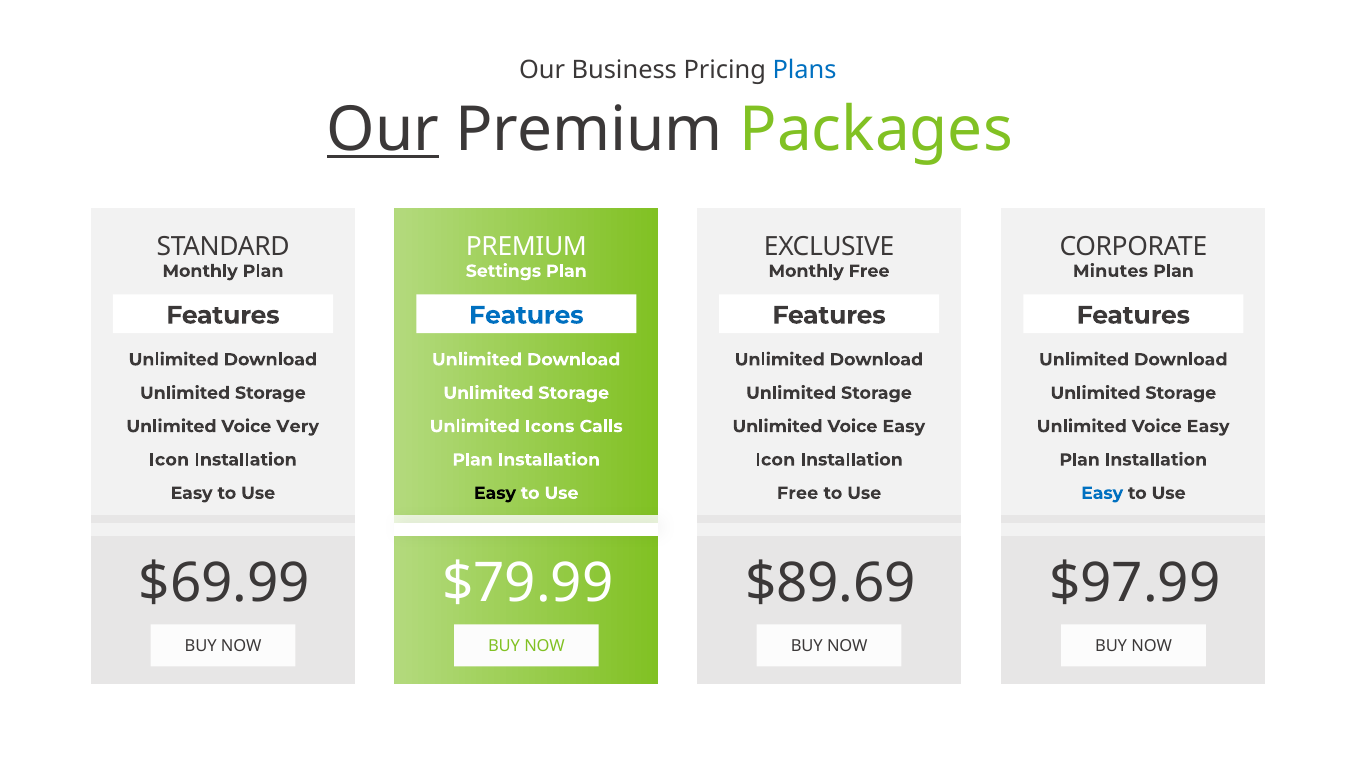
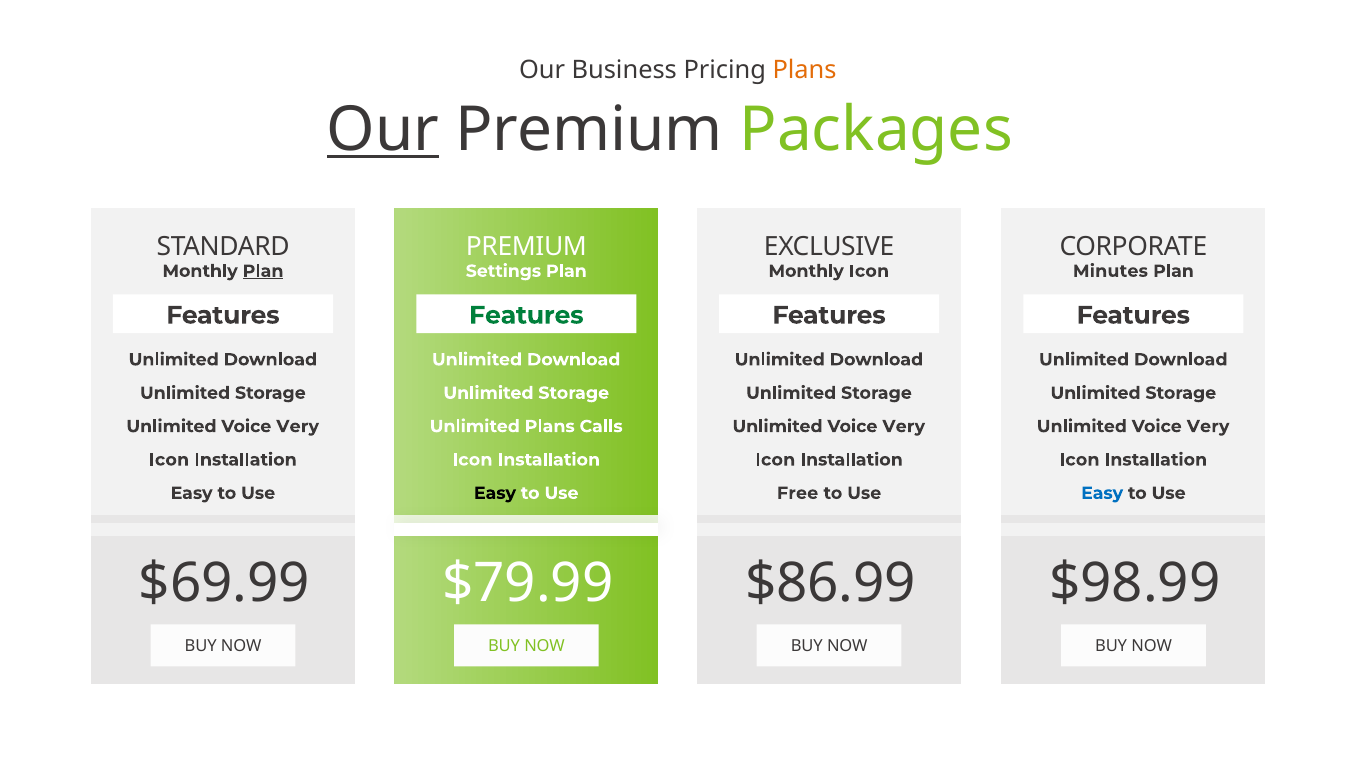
Plans colour: blue -> orange (805, 70)
Plan underline: none -> present (263, 271)
Monthly Free: Free -> Icon (869, 271)
Features colour: blue -> green (526, 315)
Unlimited Icons: Icons -> Plans (550, 426)
Easy: Easy -> Very (904, 426)
Easy: Easy -> Very (1208, 426)
Plan: Plan -> Icon (472, 460)
Plan: Plan -> Icon (1079, 460)
$89.69: $89.69 -> $86.99 (831, 583)
$97.99: $97.99 -> $98.99 (1135, 583)
